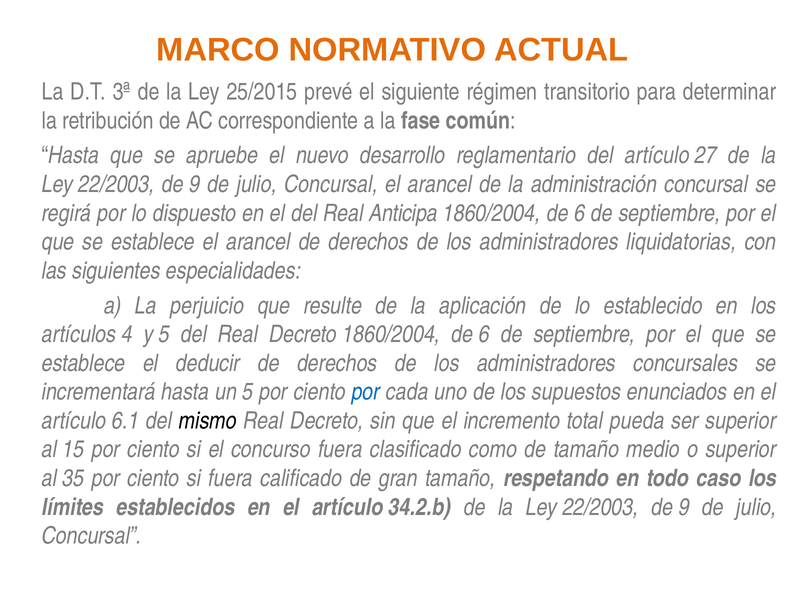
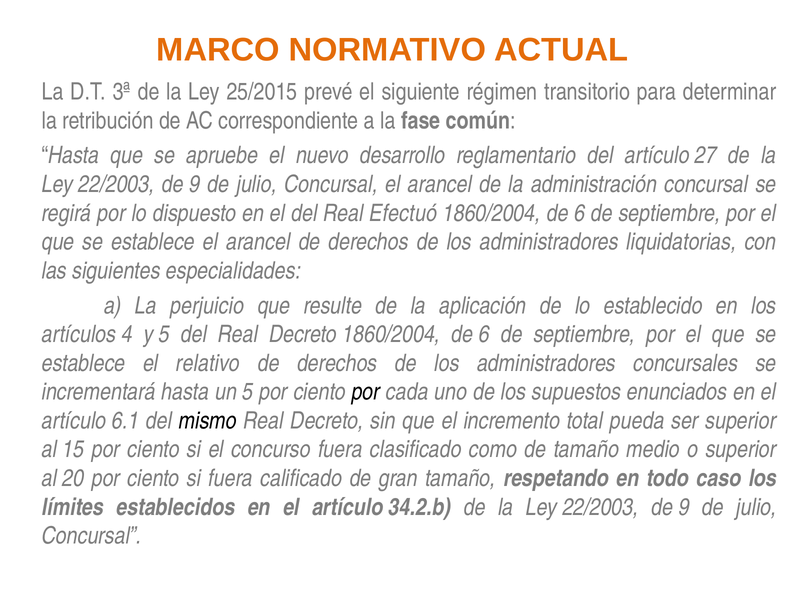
Anticipa: Anticipa -> Efectuó (403, 213)
deducir: deducir -> relativo (208, 363)
por colour: blue -> black (366, 392)
35: 35 -> 20 (73, 478)
